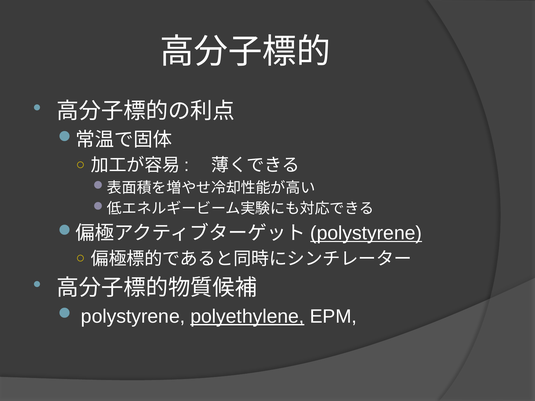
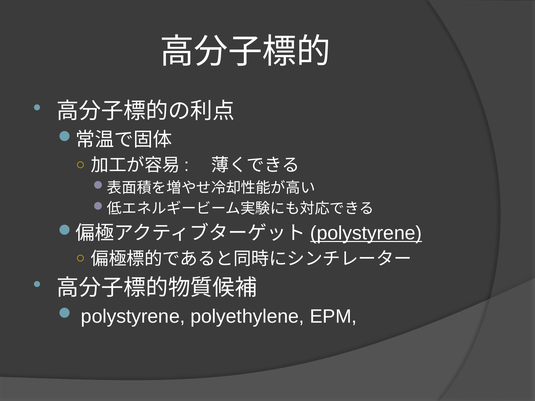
polyethylene underline: present -> none (247, 317)
